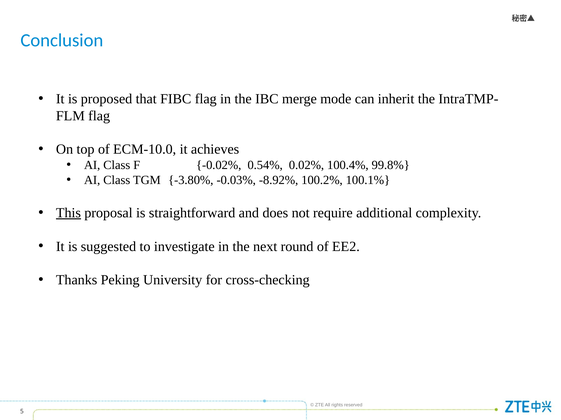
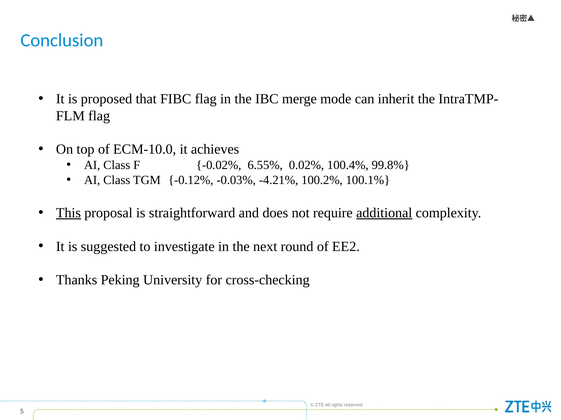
0.54%: 0.54% -> 6.55% (265, 165)
-3.80%: -3.80% -> -0.12% (191, 180)
-8.92%: -8.92% -> -4.21% (279, 180)
additional underline: none -> present (384, 213)
